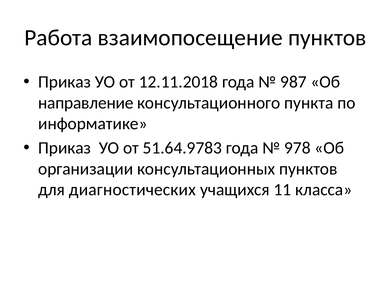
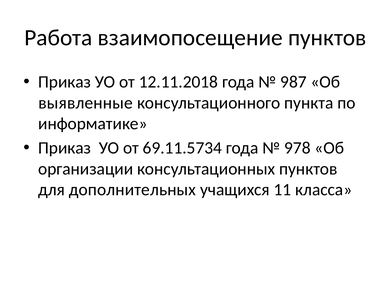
направление: направление -> выявленные (86, 103)
51.64.9783: 51.64.9783 -> 69.11.5734 (182, 148)
диагностических: диагностических -> дополнительных (132, 190)
